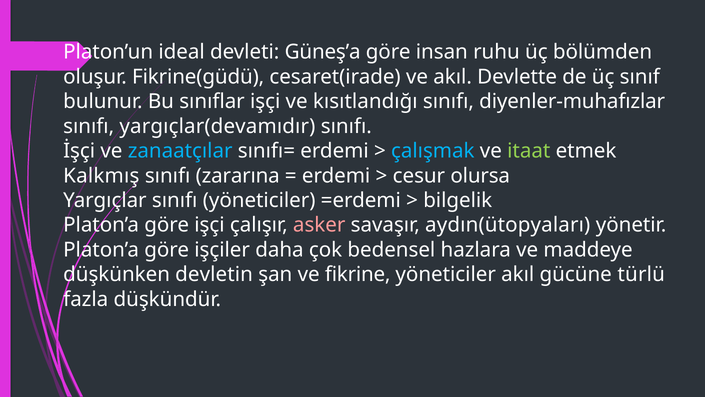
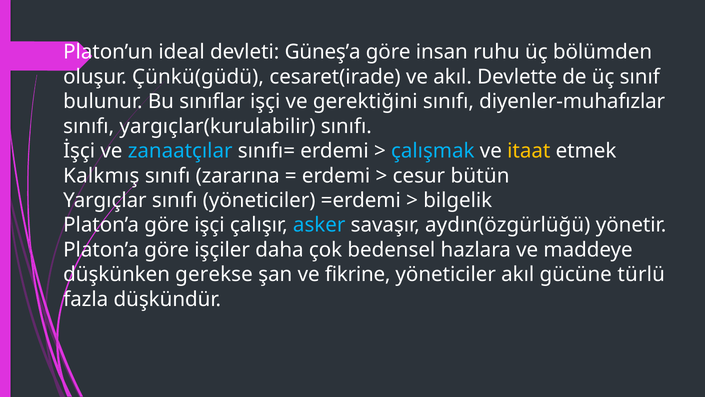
Fikrine(güdü: Fikrine(güdü -> Çünkü(güdü (198, 77)
kısıtlandığı: kısıtlandığı -> gerektiğini (365, 102)
yargıçlar(devamıdır: yargıçlar(devamıdır -> yargıçlar(kurulabilir (217, 126)
itaat colour: light green -> yellow (529, 151)
olursa: olursa -> bütün (480, 176)
asker colour: pink -> light blue (319, 225)
aydın(ütopyaları: aydın(ütopyaları -> aydın(özgürlüğü (508, 225)
devletin: devletin -> gerekse (214, 274)
